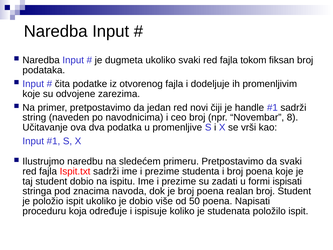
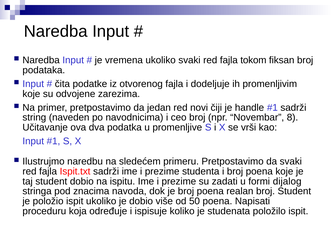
dugmeta: dugmeta -> vremena (124, 60)
ispisati: ispisati -> dijalog (287, 181)
